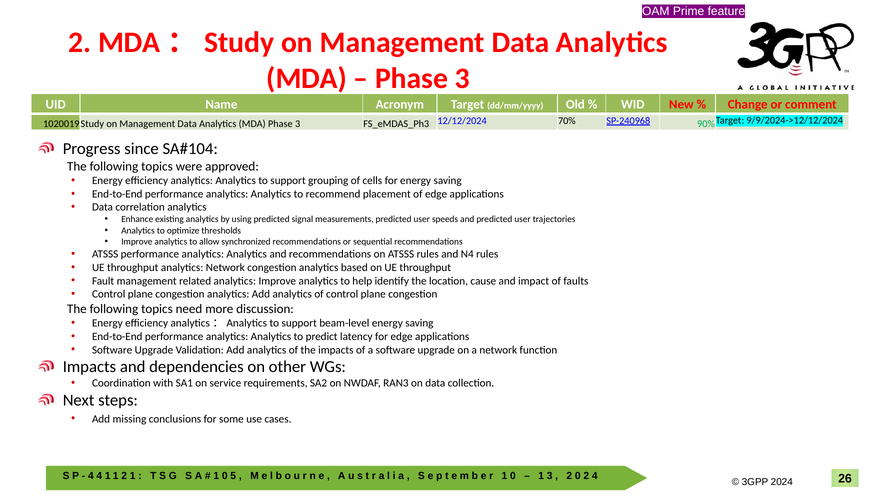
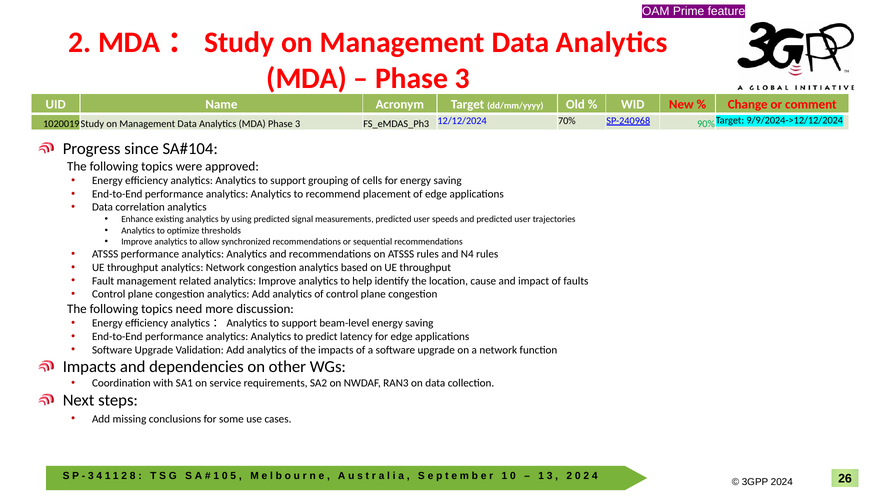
4: 4 -> 3 (91, 476)
2 1: 1 -> 8 (133, 476)
